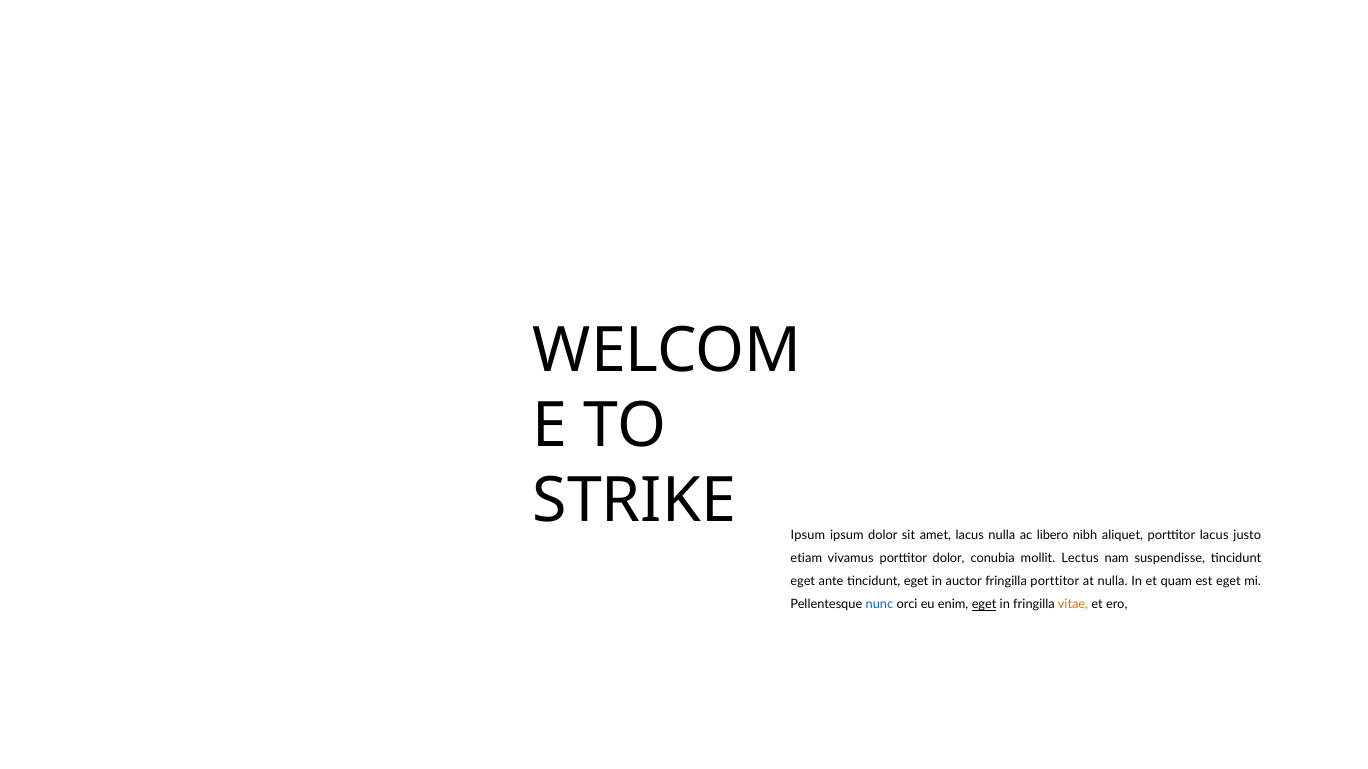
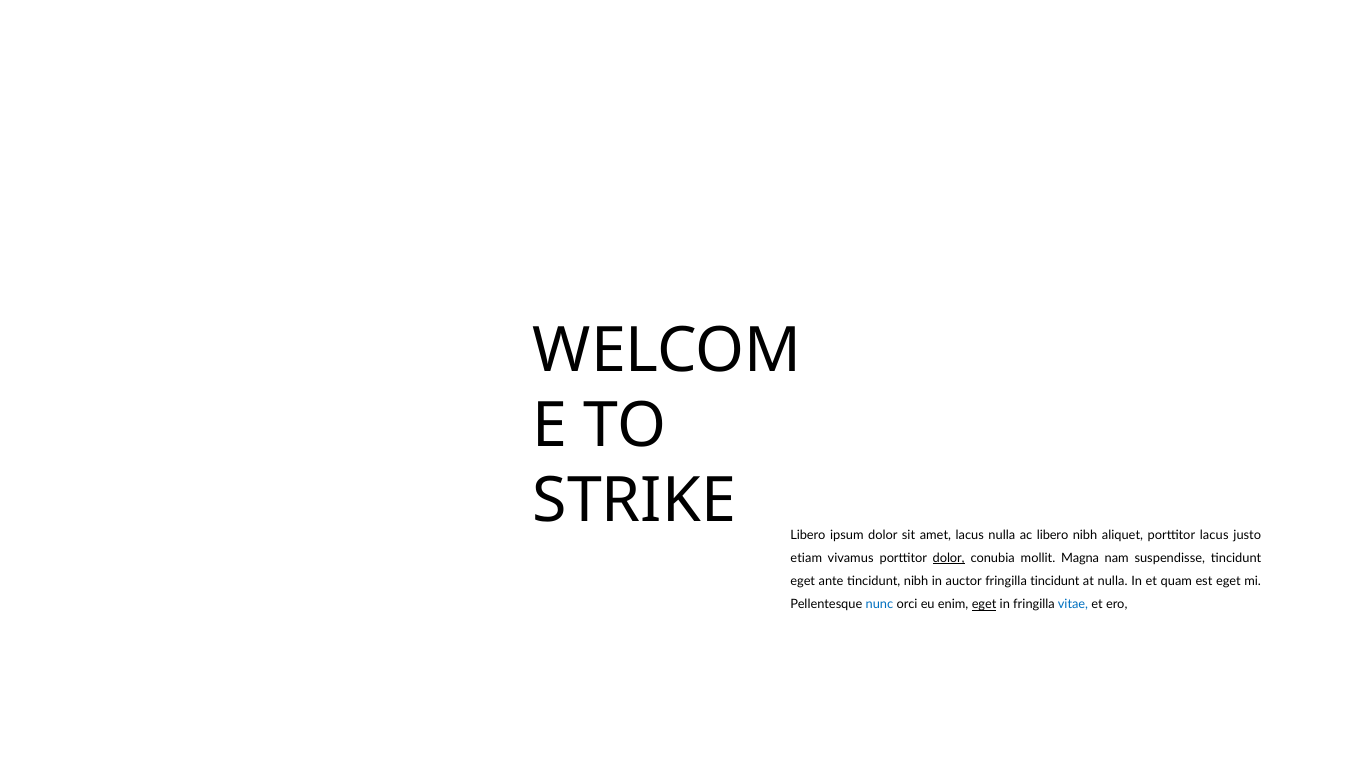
STRIKE Ipsum: Ipsum -> Libero (808, 535)
dolor underline: none -> present (949, 559)
Lectus: Lectus -> Magna (1080, 559)
ante tincidunt eget: eget -> nibh (916, 582)
fringilla porttitor: porttitor -> tincidunt (1055, 582)
vitae colour: orange -> blue (1073, 605)
